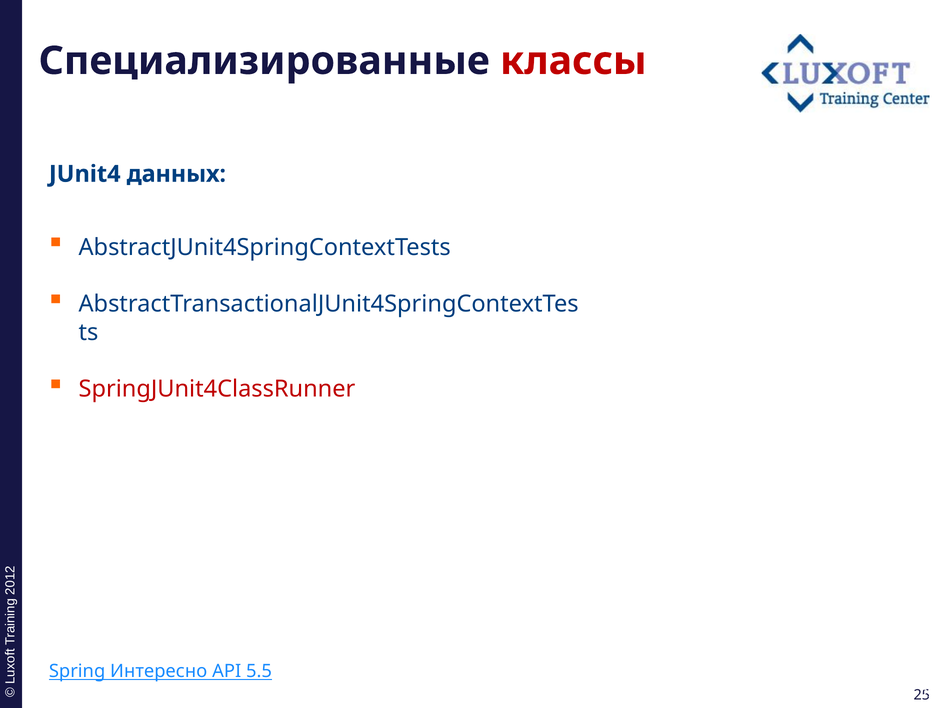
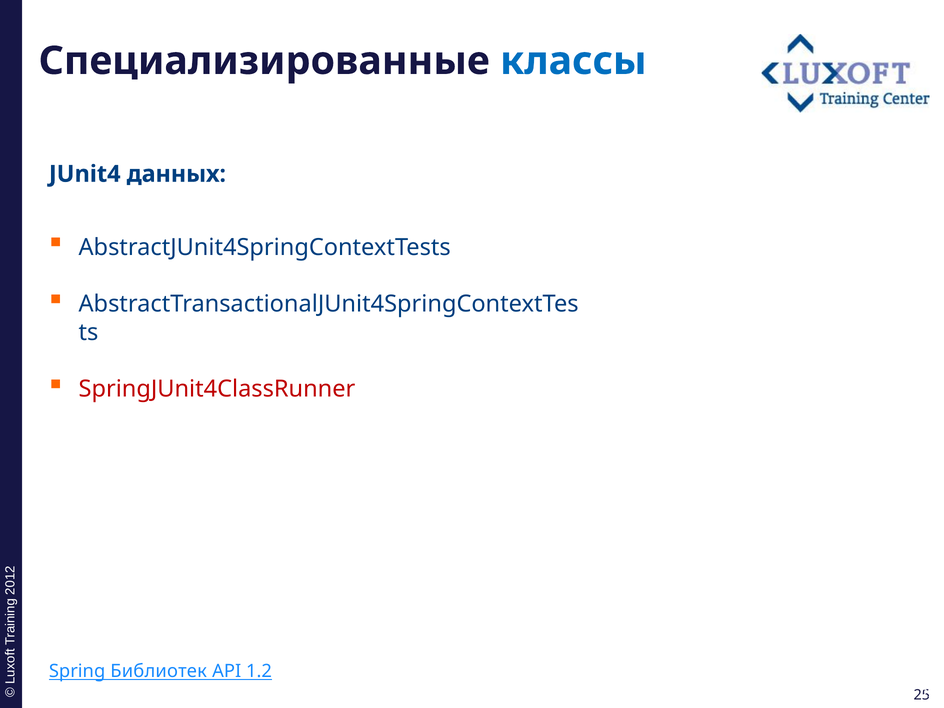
классы colour: red -> blue (573, 61)
Интересно: Интересно -> Библиотек (159, 671)
5.5: 5.5 -> 1.2 (259, 671)
